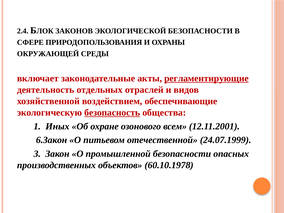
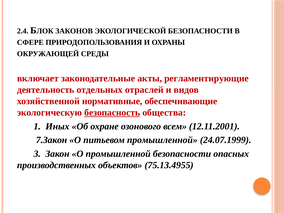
регламентирующие underline: present -> none (207, 78)
воздействием: воздействием -> нормативные (112, 101)
6.Закон: 6.Закон -> 7.Закон (52, 140)
питьевом отечественной: отечественной -> промышленной (162, 140)
60.10.1978: 60.10.1978 -> 75.13.4955 (169, 165)
